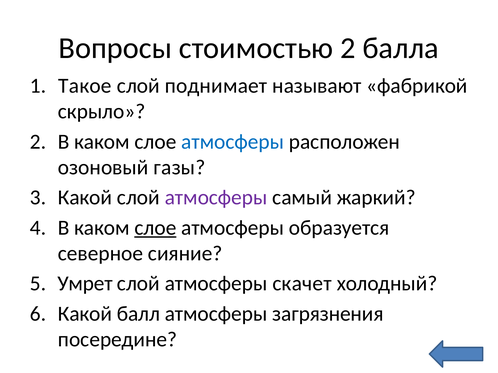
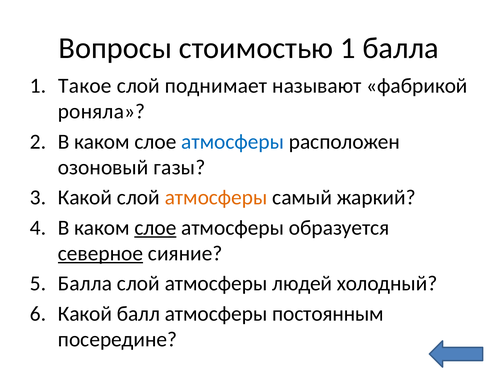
стоимостью 2: 2 -> 1 (348, 48)
скрыло: скрыло -> роняла (102, 112)
атмосферы colour: purple -> orange (216, 198)
северное underline: none -> present (101, 254)
Умрет: Умрет -> Балла (85, 284)
скачет: скачет -> людей (302, 284)
загрязнения: загрязнения -> постоянным (328, 314)
